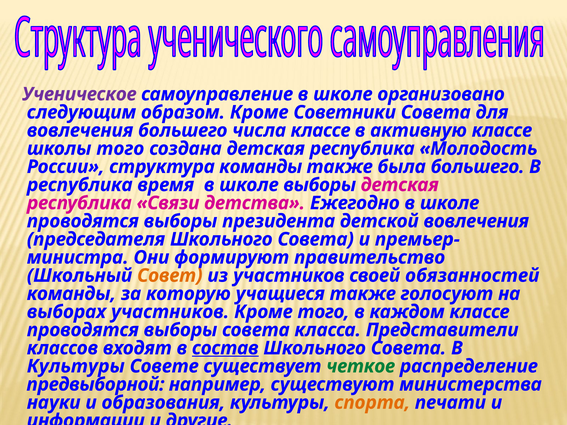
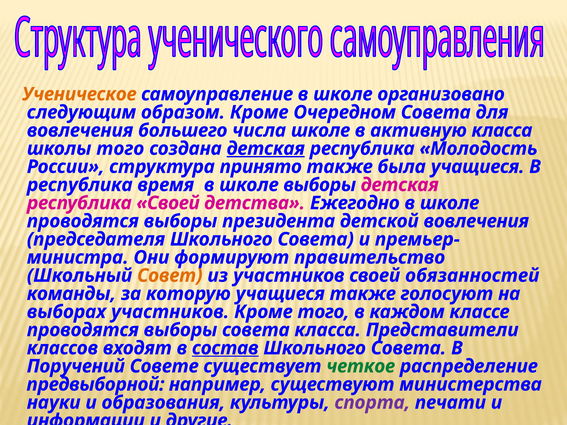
Ученическое colour: purple -> orange (79, 94)
Советники: Советники -> Очередном (345, 112)
числа классе: классе -> школе (321, 131)
активную классе: классе -> класса (502, 131)
детская underline: none -> present (266, 149)
структура команды: команды -> принято (261, 167)
была большего: большего -> учащиеся (478, 167)
республика Связи: Связи -> Своей (168, 203)
Культуры: Культуры -> Поручений (76, 366)
спорта colour: orange -> purple (372, 403)
